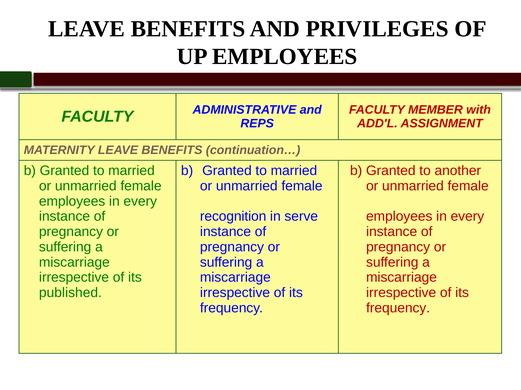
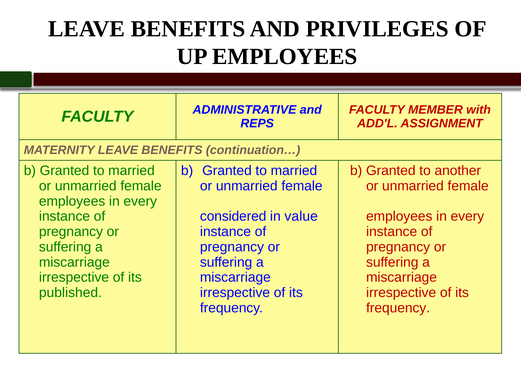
recognition: recognition -> considered (233, 217)
serve: serve -> value (301, 217)
